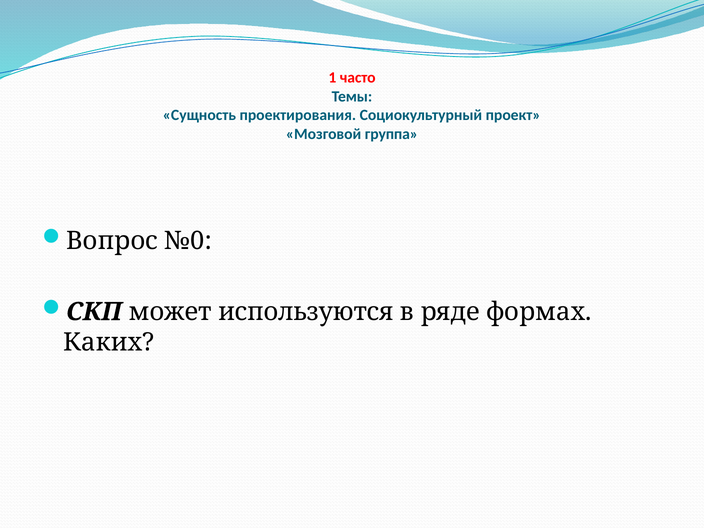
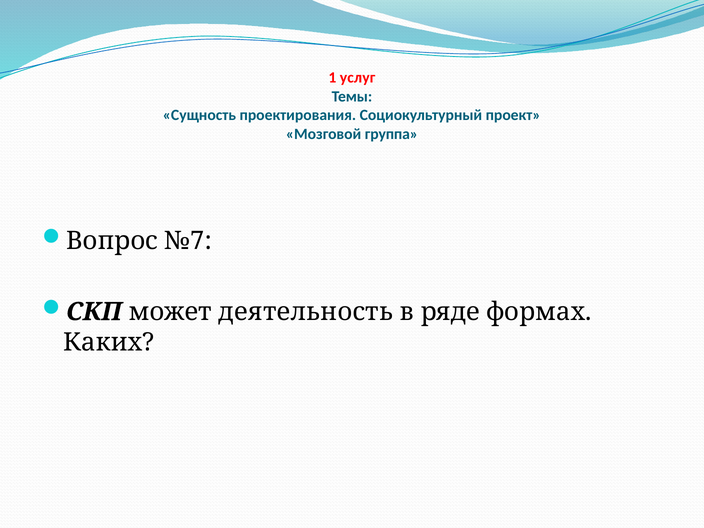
часто: часто -> услуг (358, 78)
№0: №0 -> №7 (188, 241)
используются: используются -> деятельность (306, 312)
